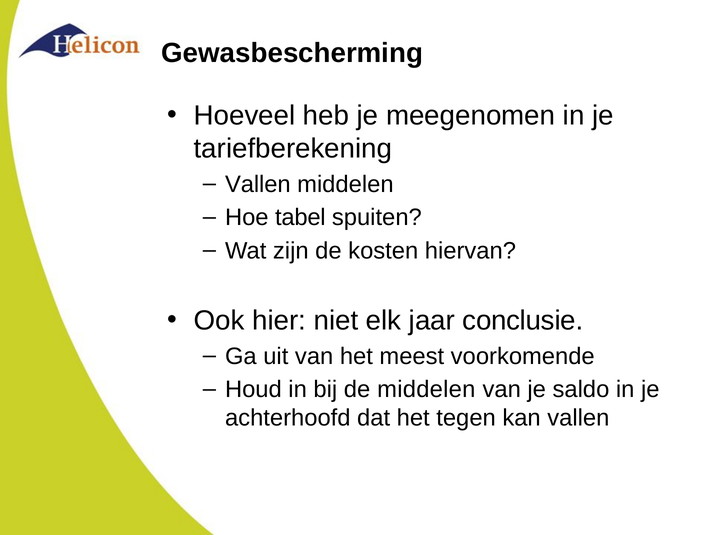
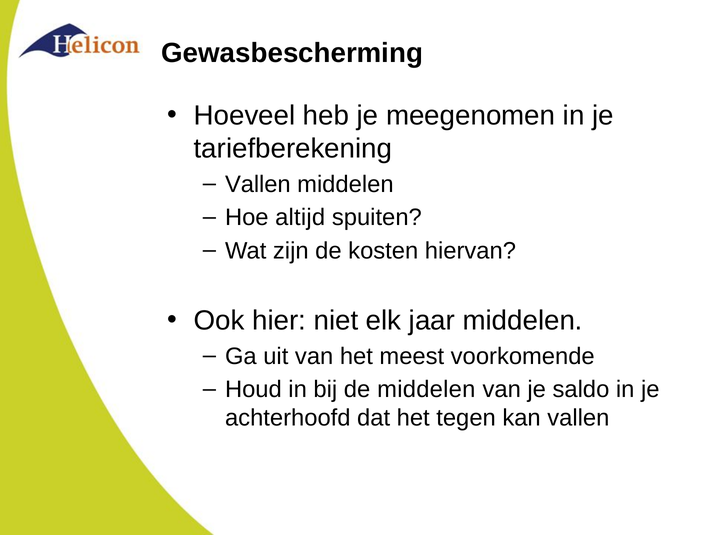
tabel: tabel -> altijd (300, 217)
jaar conclusie: conclusie -> middelen (523, 321)
